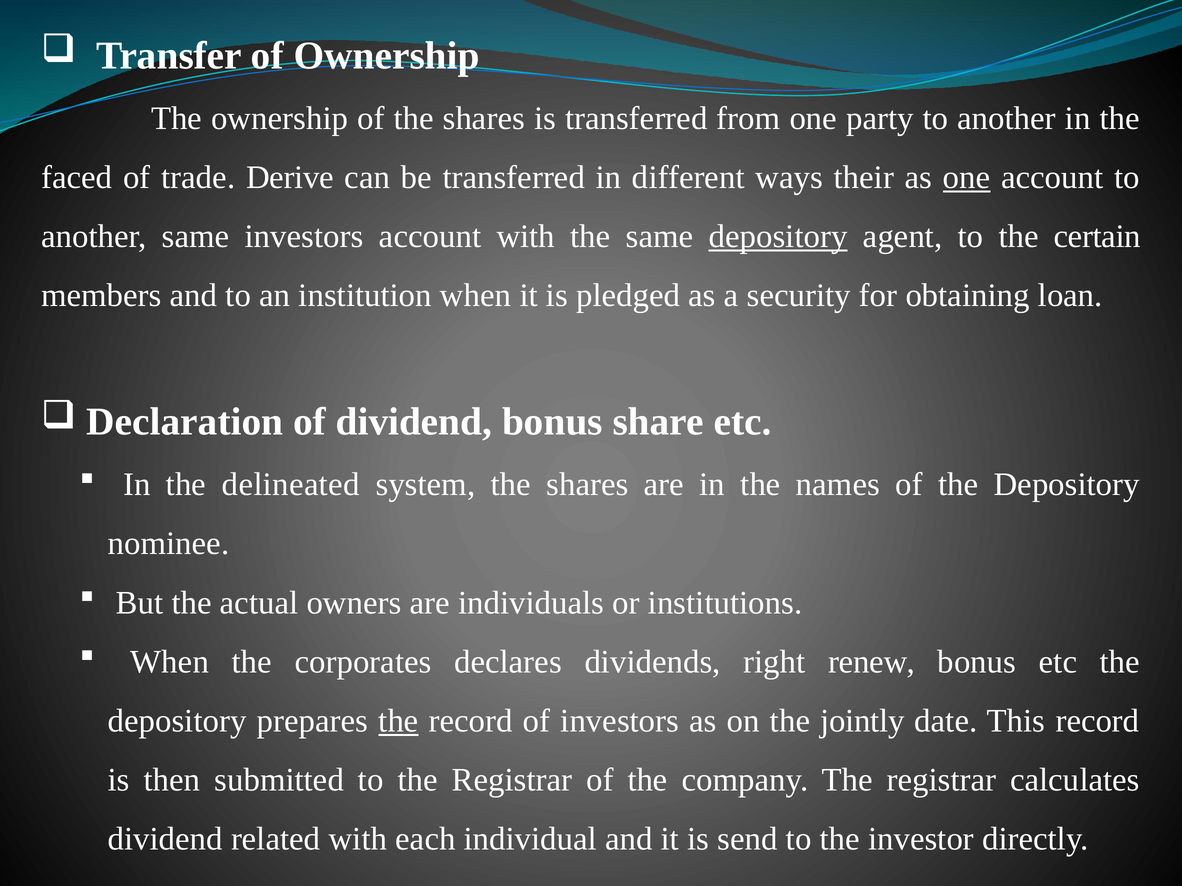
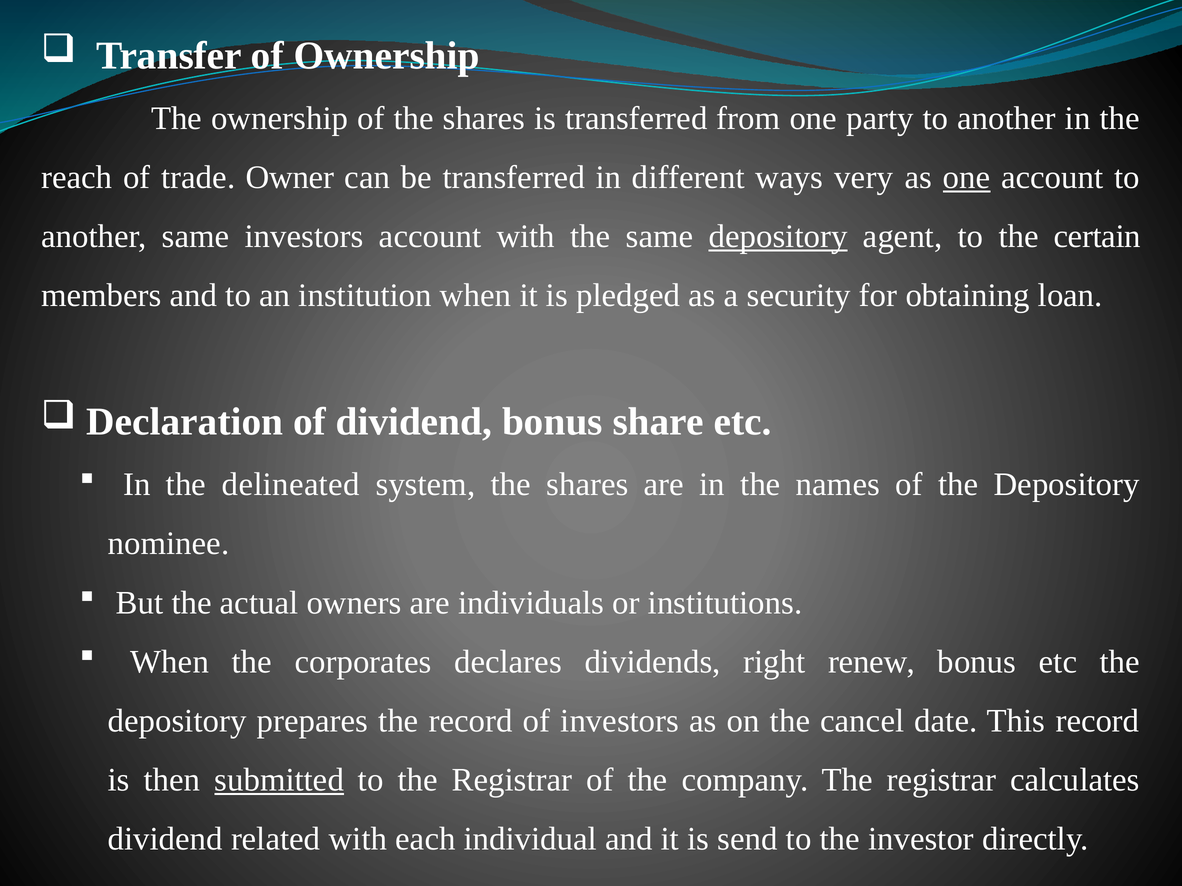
faced: faced -> reach (77, 177)
Derive: Derive -> Owner (290, 177)
their: their -> very (864, 177)
the underline: present -> none (398, 721)
jointly: jointly -> cancel (862, 721)
submitted underline: none -> present (279, 780)
